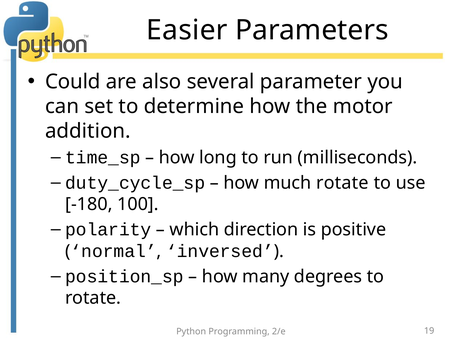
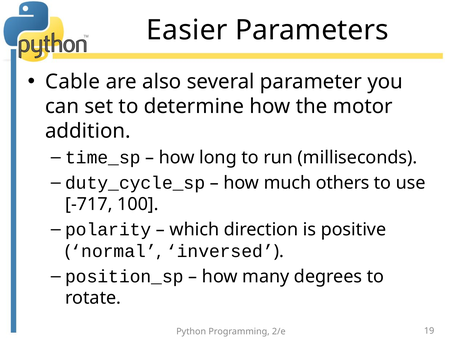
Could: Could -> Cable (73, 82)
much rotate: rotate -> others (343, 183)
-180: -180 -> -717 (89, 204)
